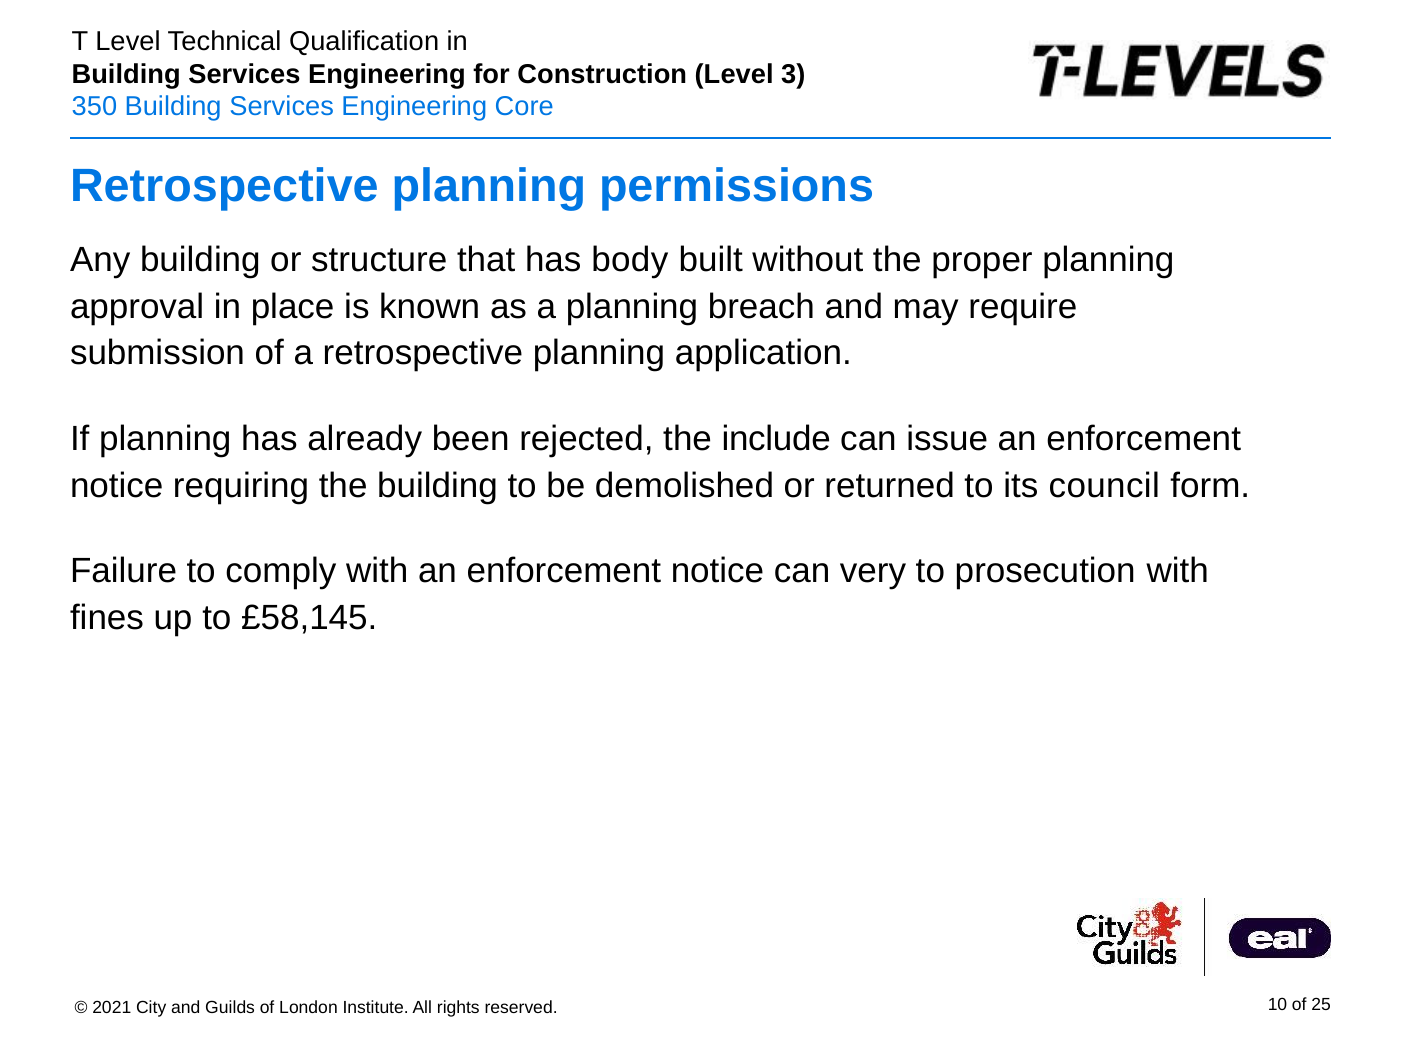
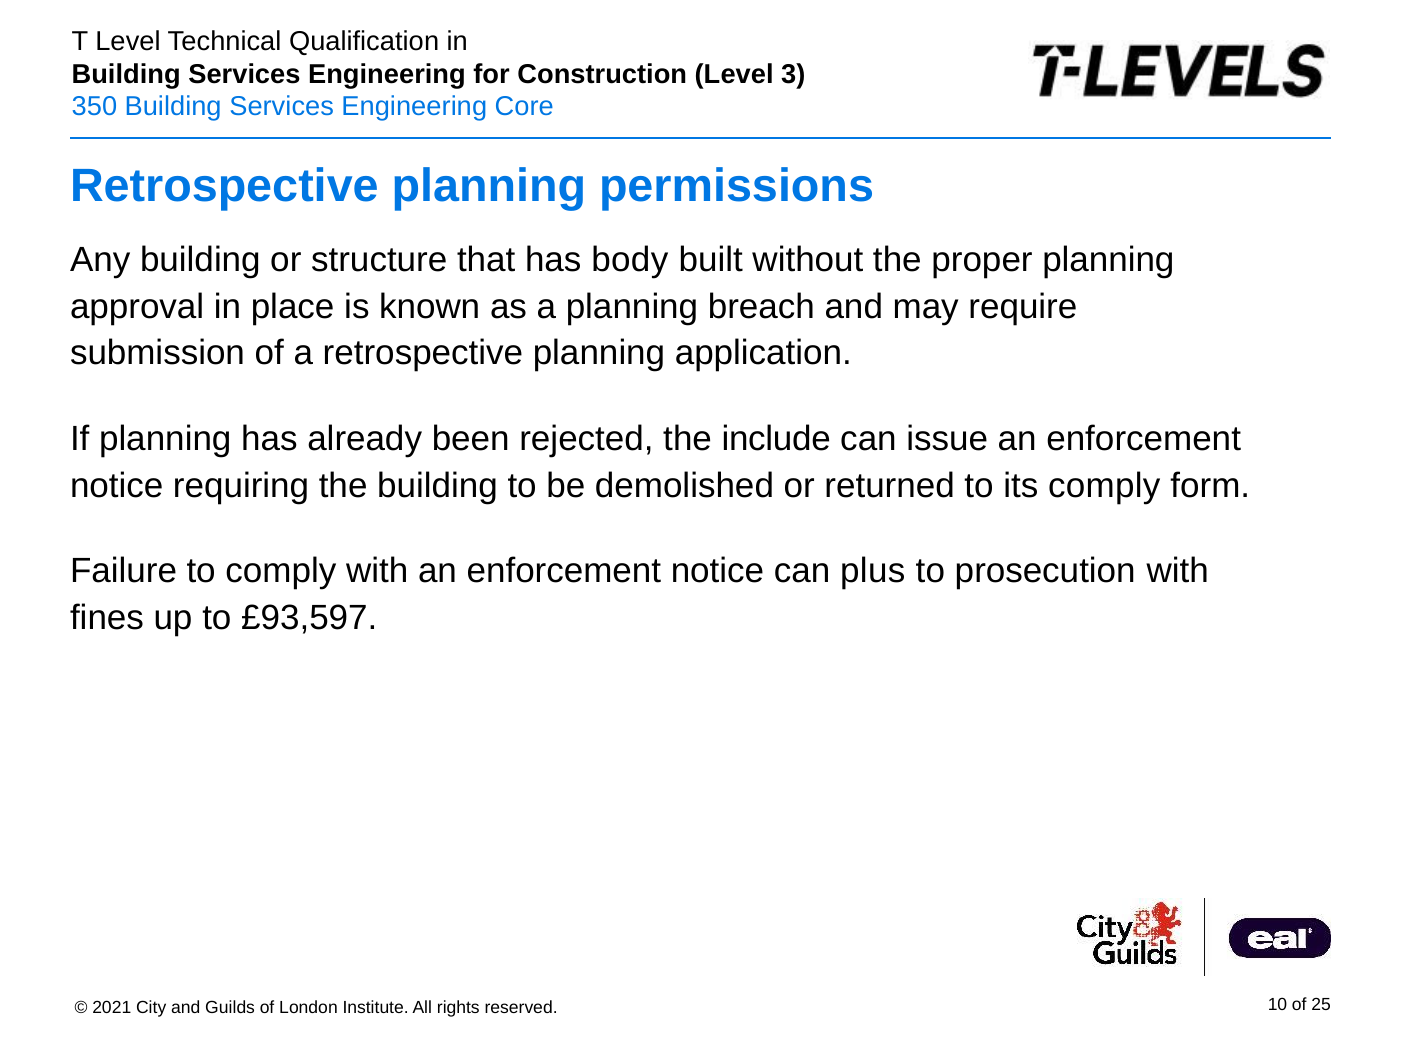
its council: council -> comply (1104, 486)
very: very -> plus (873, 571)
£58,145: £58,145 -> £93,597 (309, 618)
